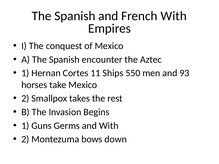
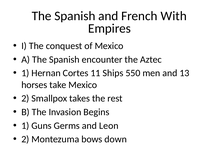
93: 93 -> 13 (184, 73)
and With: With -> Leon (109, 126)
